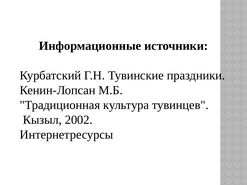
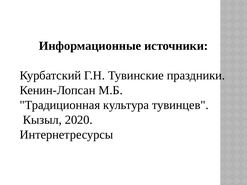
2002: 2002 -> 2020 (79, 120)
